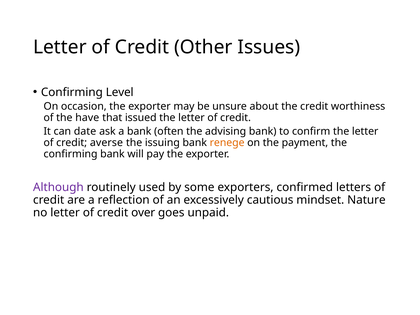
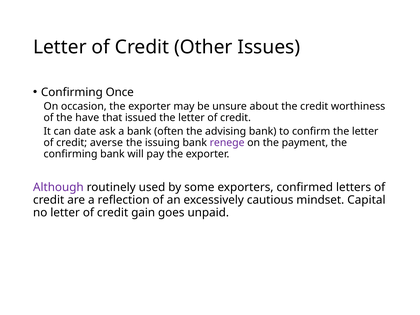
Level: Level -> Once (120, 92)
renege colour: orange -> purple (227, 143)
Nature: Nature -> Capital (366, 200)
over: over -> gain (143, 213)
